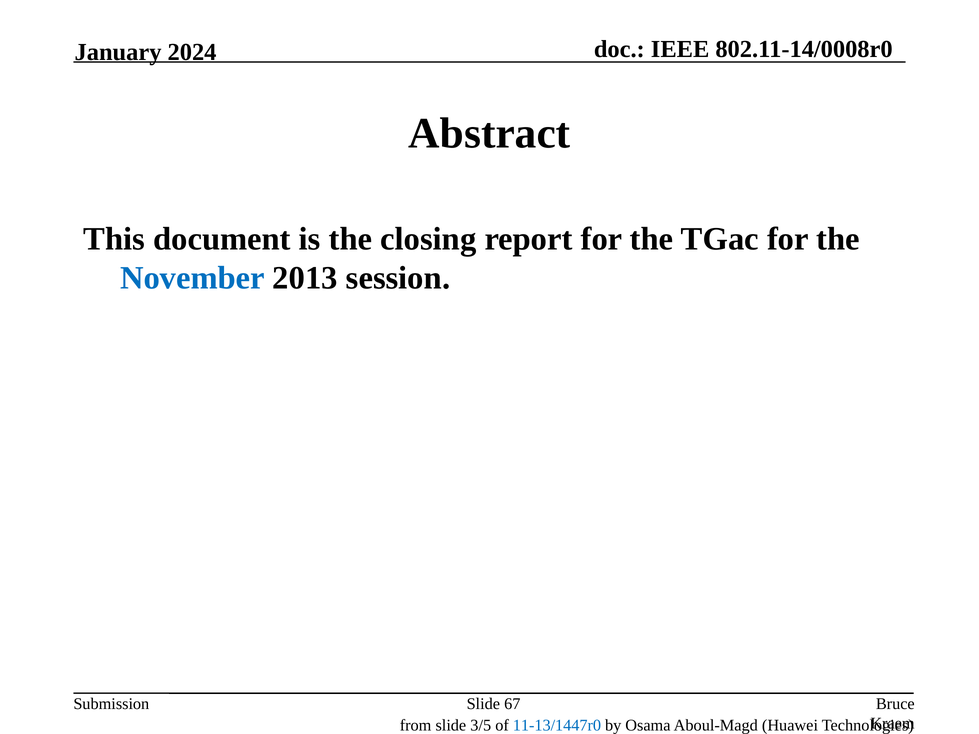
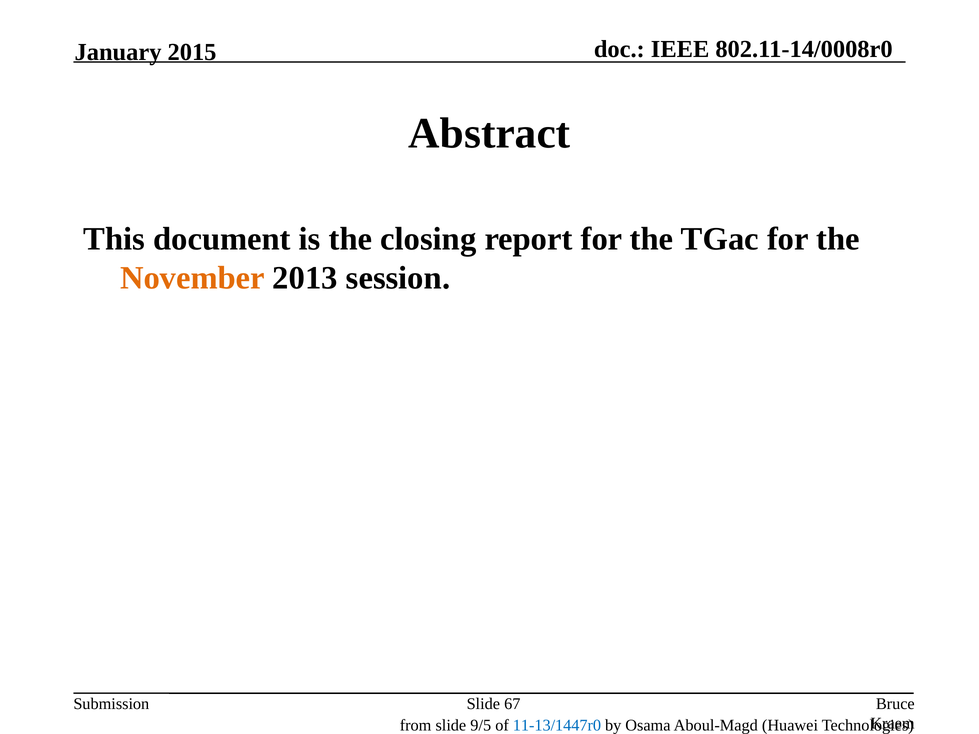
2024: 2024 -> 2015 (192, 52)
November colour: blue -> orange (192, 278)
3/5: 3/5 -> 9/5 (481, 726)
